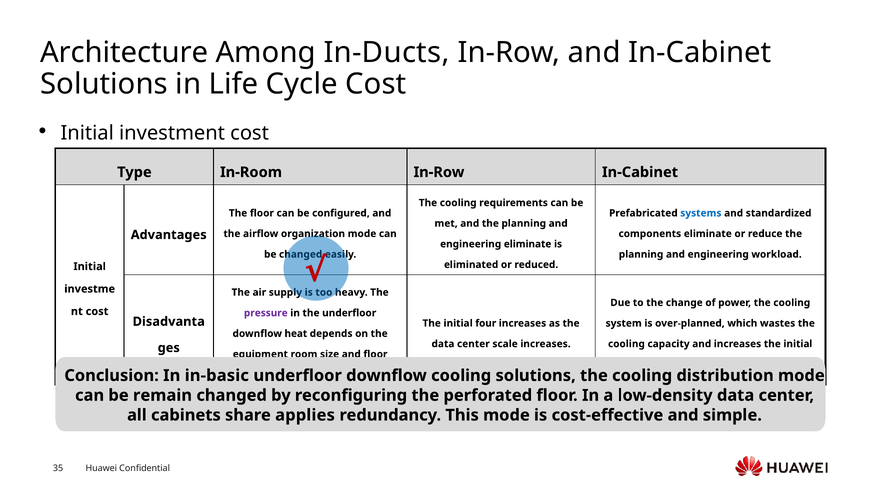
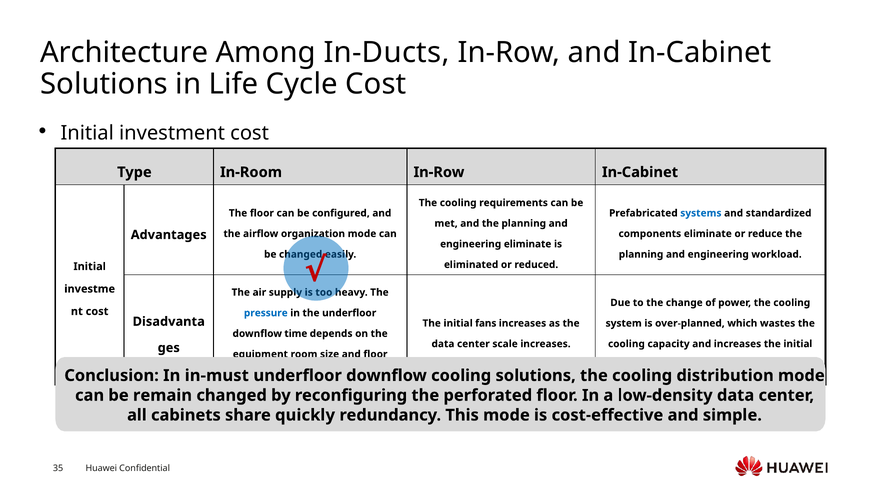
pressure colour: purple -> blue (266, 313)
four: four -> fans (486, 323)
heat: heat -> time (296, 334)
in-basic: in-basic -> in-must (217, 376)
applies: applies -> quickly (305, 415)
